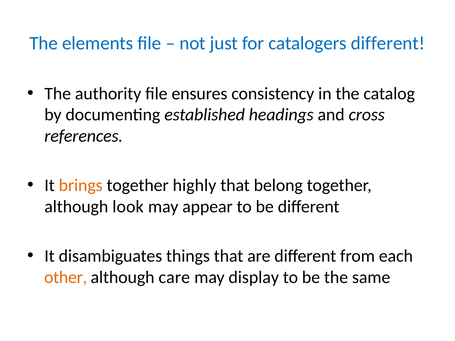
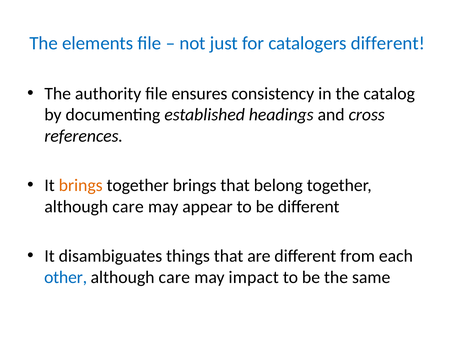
together highly: highly -> brings (195, 186)
look: look -> care (128, 207)
other colour: orange -> blue (66, 277)
display: display -> impact (254, 277)
